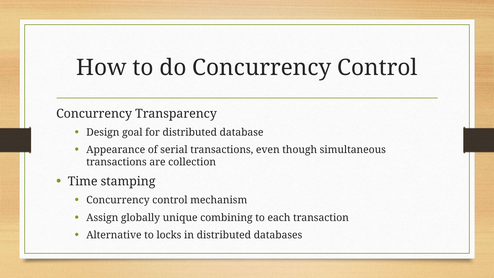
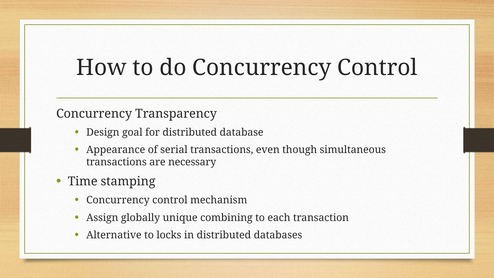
collection: collection -> necessary (192, 162)
